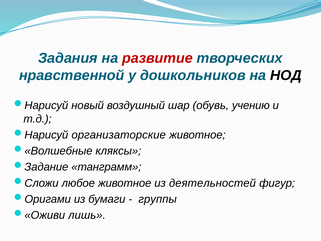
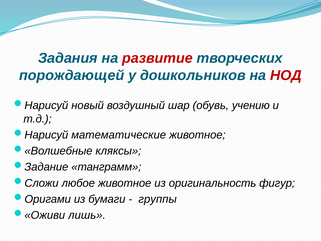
нравственной: нравственной -> порождающей (72, 75)
НОД colour: black -> red (286, 75)
организаторские: организаторские -> математические (119, 135)
деятельностей: деятельностей -> оригинальность (213, 183)
